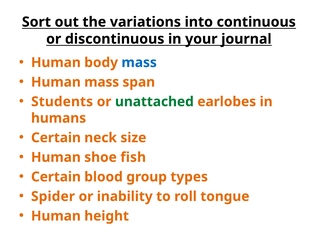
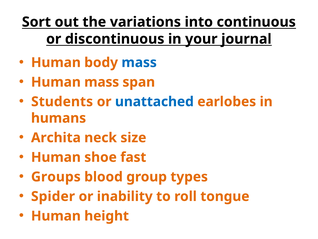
unattached colour: green -> blue (154, 101)
Certain: Certain -> Archita (56, 137)
fish: fish -> fast (133, 157)
Certain: Certain -> Groups (56, 176)
